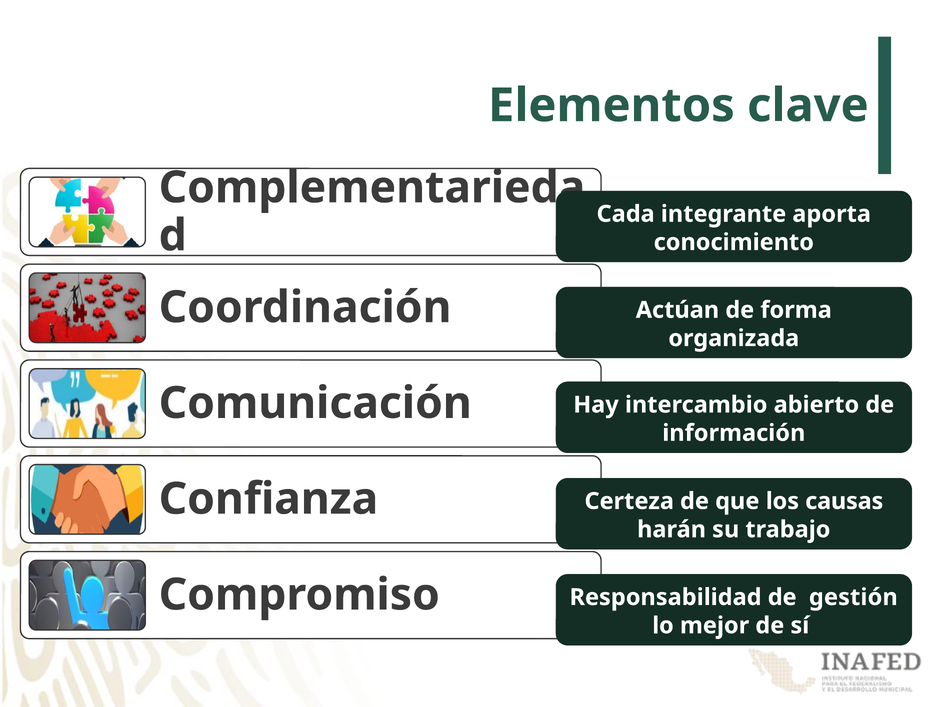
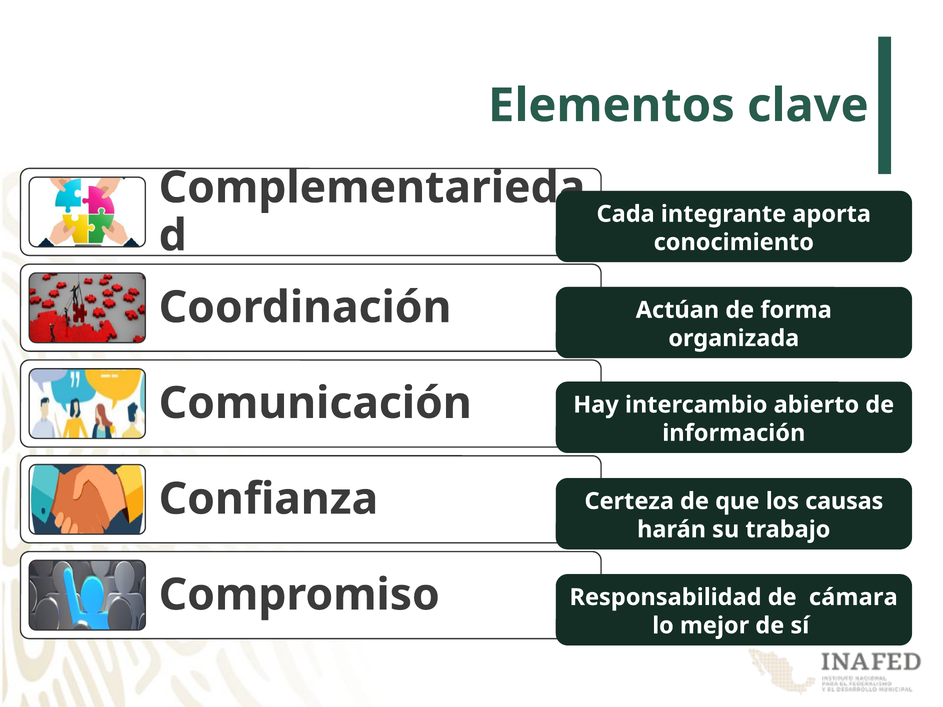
gestión: gestión -> cámara (853, 597)
